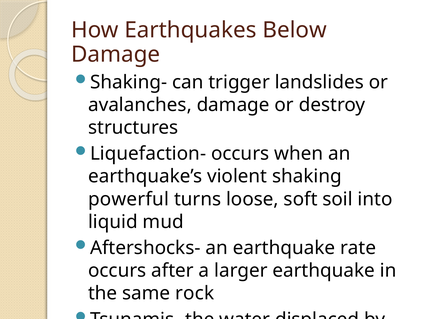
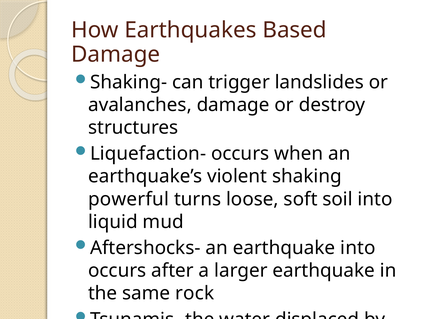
Below: Below -> Based (295, 30)
earthquake rate: rate -> into (358, 248)
